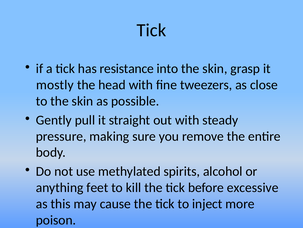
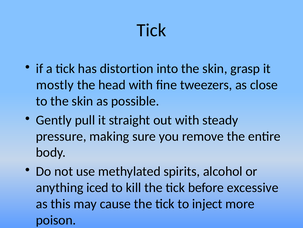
resistance: resistance -> distortion (127, 69)
feet: feet -> iced (97, 187)
